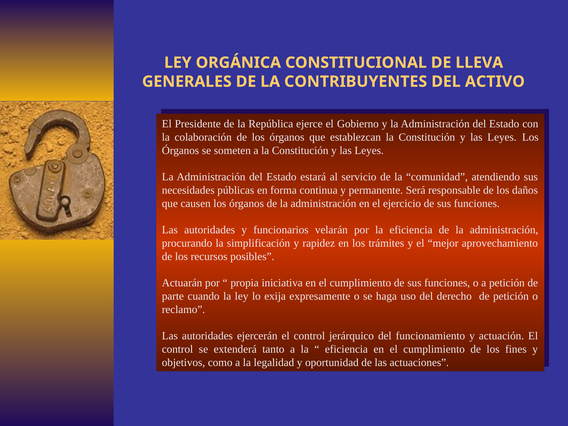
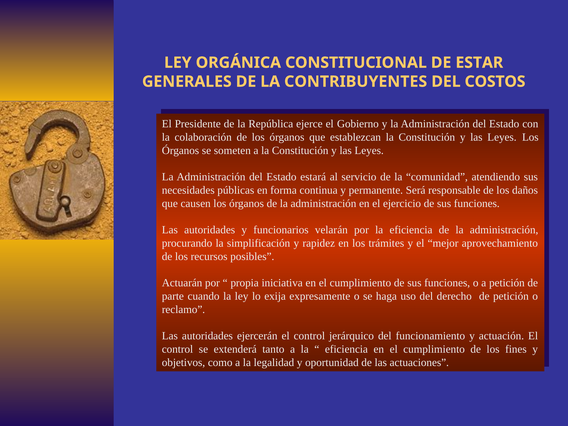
LLEVA: LLEVA -> ESTAR (479, 63)
ACTIVO: ACTIVO -> COSTOS (495, 82)
